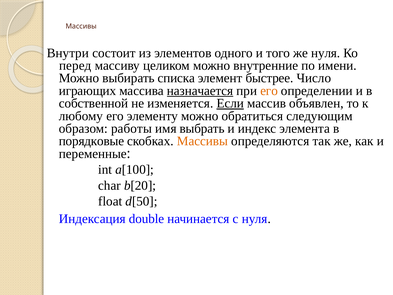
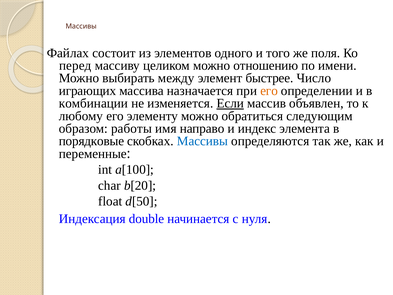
Внутри: Внутри -> Файлах (68, 53)
же нуля: нуля -> поля (326, 53)
внутренние: внутренние -> отношению (266, 66)
списка: списка -> между (176, 78)
назначается underline: present -> none (200, 91)
собственной: собственной -> комбинации (93, 103)
выбрать: выбрать -> направо (202, 128)
Массивы colour: orange -> blue (202, 141)
